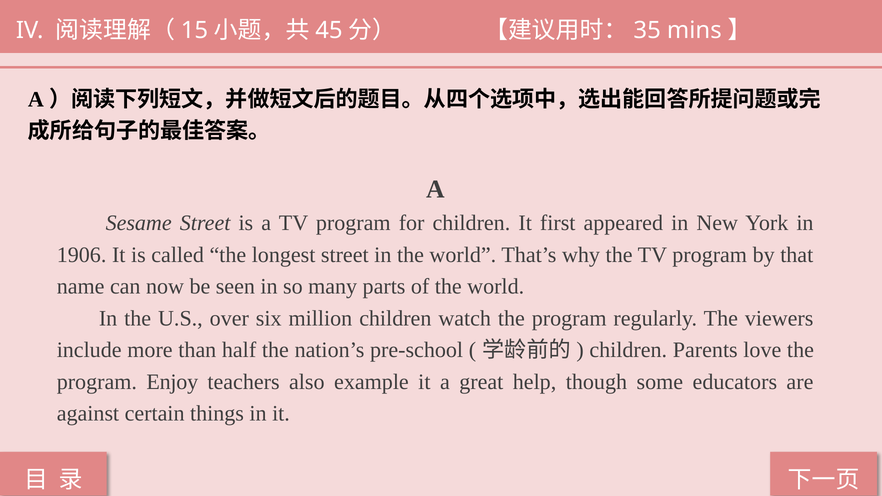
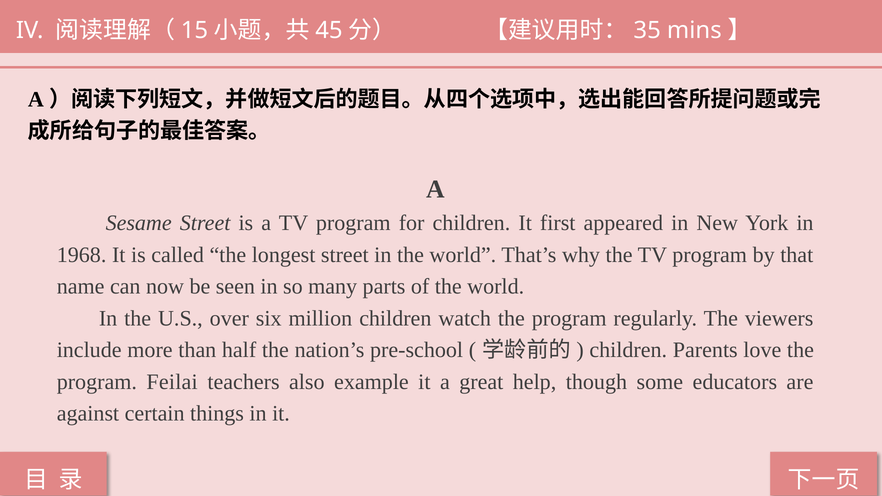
1906: 1906 -> 1968 (82, 255)
Enjoy: Enjoy -> Feilai (172, 382)
